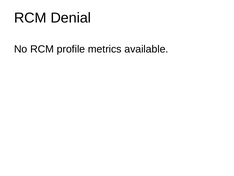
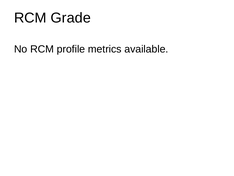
Denial: Denial -> Grade (71, 18)
